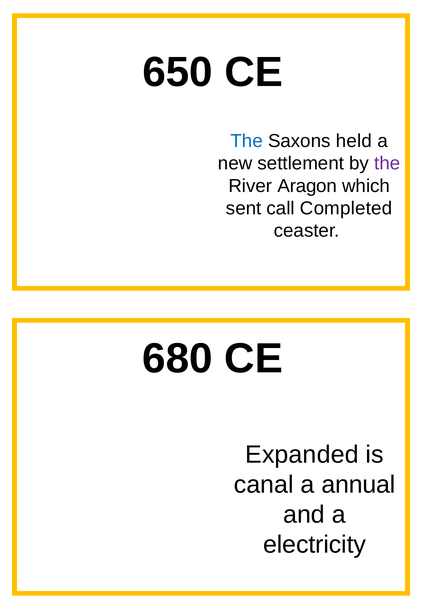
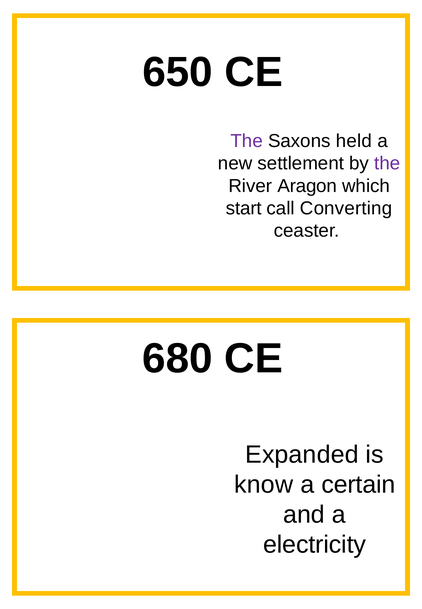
The colour: blue -> purple (247, 141)
sent: sent -> start (244, 209)
Completed: Completed -> Converting (346, 209)
canal: canal -> know (264, 485)
annual: annual -> certain (358, 485)
